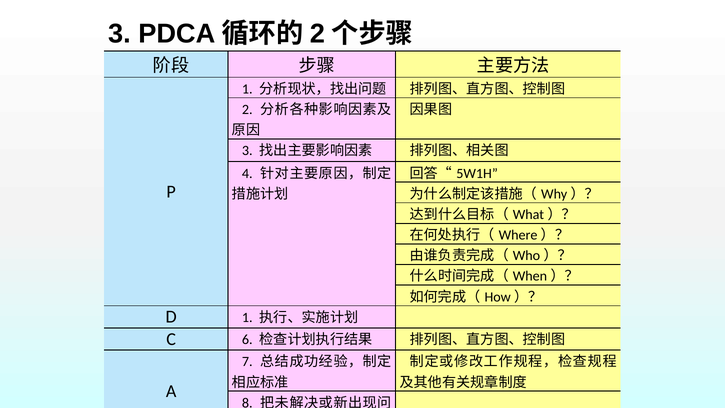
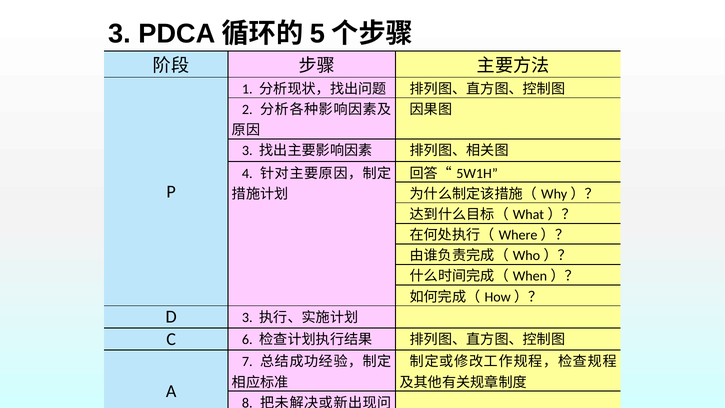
2: 2 -> 5 (317, 34)
D 1: 1 -> 3 (247, 317)
